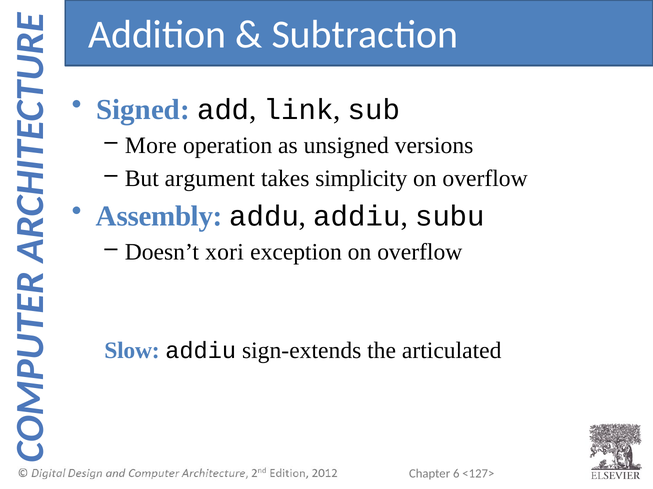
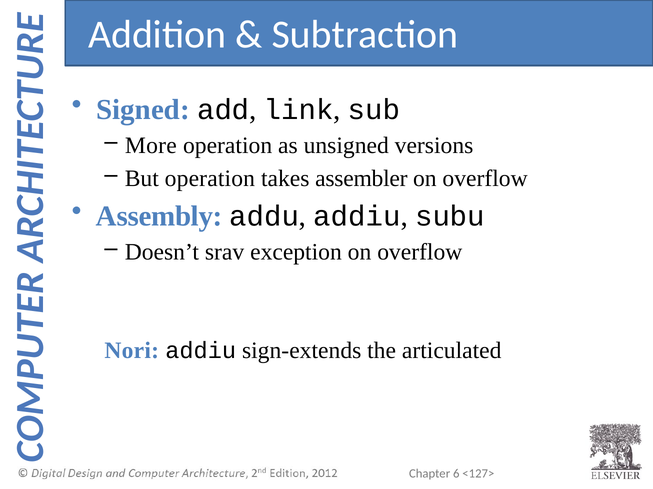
But argument: argument -> operation (210, 179)
simplicity: simplicity -> assembler (361, 179)
xori: xori -> srav (225, 252)
Slow: Slow -> Nori (132, 351)
